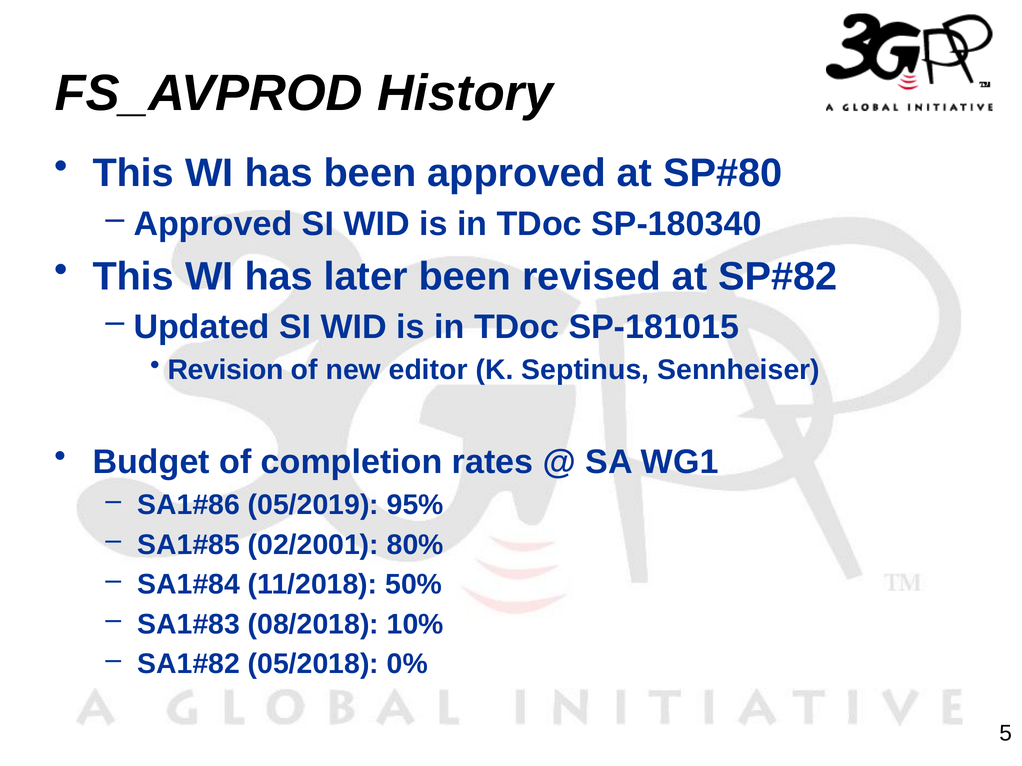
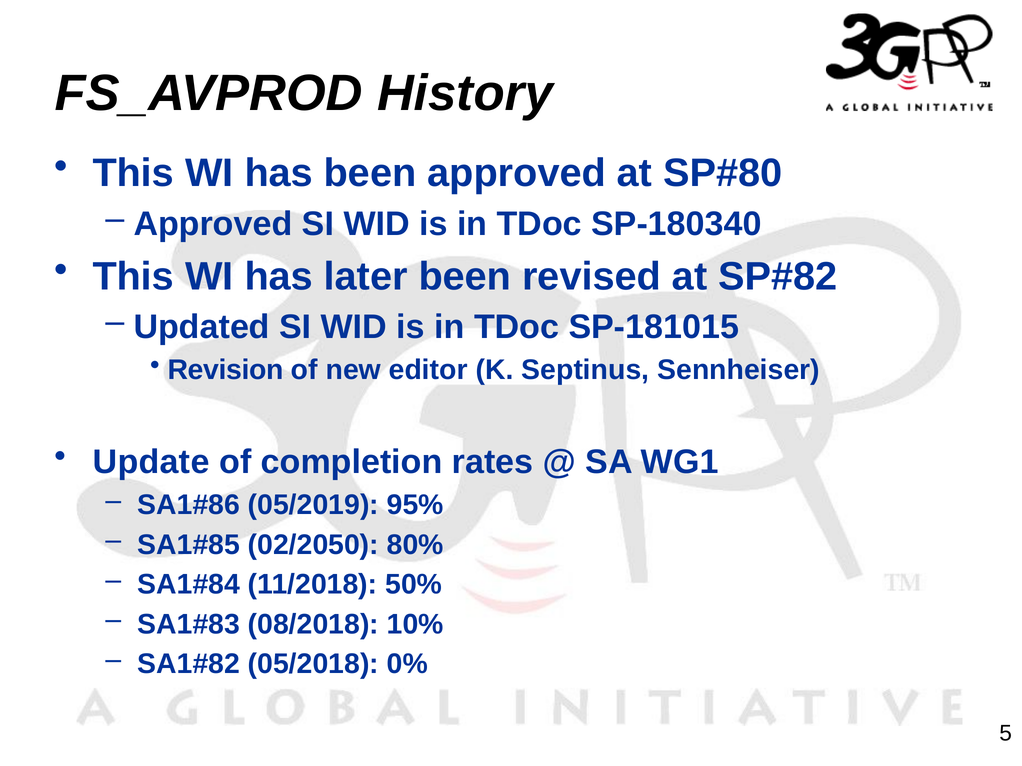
Budget: Budget -> Update (151, 463)
02/2001: 02/2001 -> 02/2050 (313, 545)
